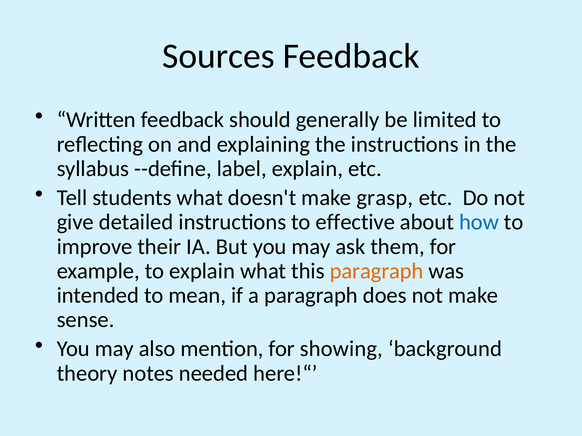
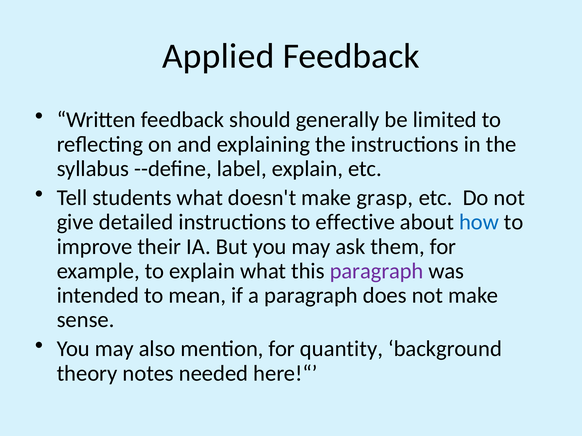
Sources: Sources -> Applied (218, 56)
paragraph colour: orange -> purple (377, 271)
showing: showing -> quantity (341, 349)
